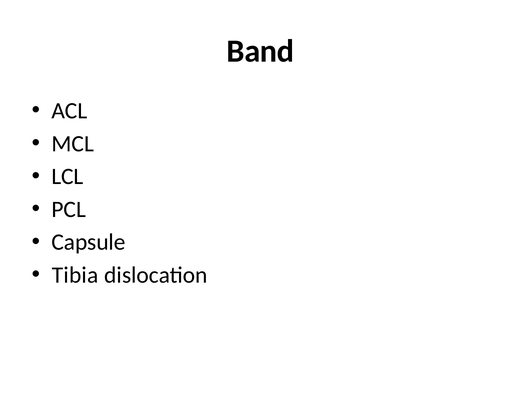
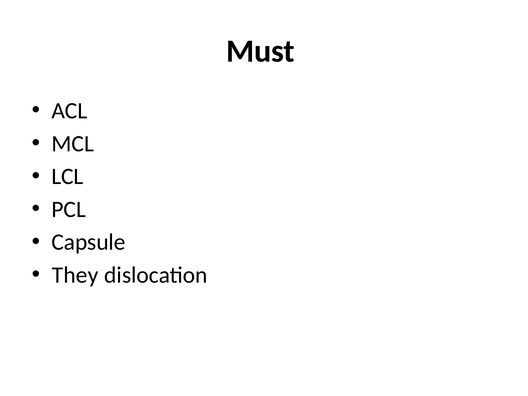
Band: Band -> Must (260, 51)
Tibia: Tibia -> They (75, 275)
